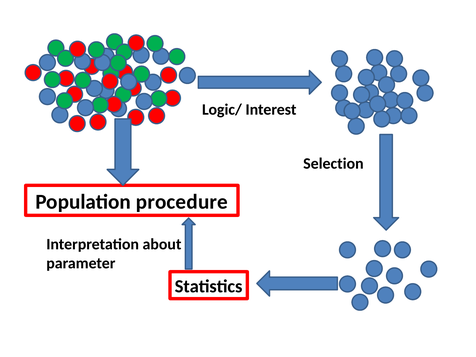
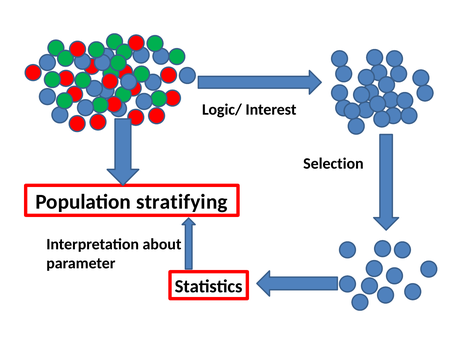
procedure: procedure -> stratifying (182, 202)
